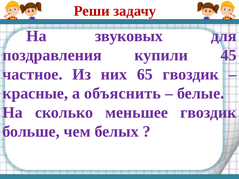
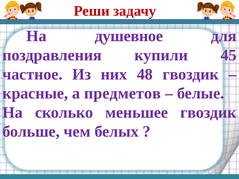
звуковых: звуковых -> душевное (129, 36)
65: 65 -> 48 (145, 74)
объяснить: объяснить -> предметов (122, 93)
